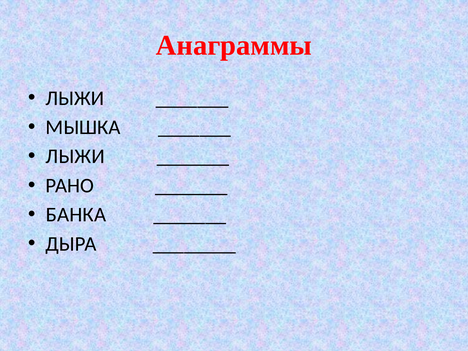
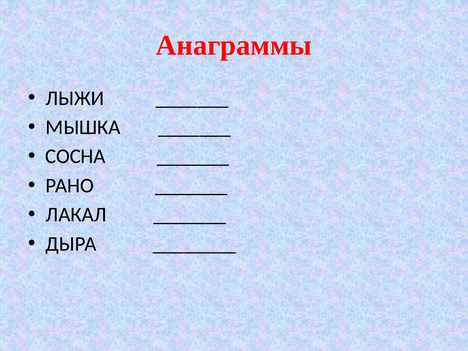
ЛЫЖИ: ЛЫЖИ -> СОСНА (75, 156)
БАНКА: БАНКА -> ЛАКАЛ (76, 215)
